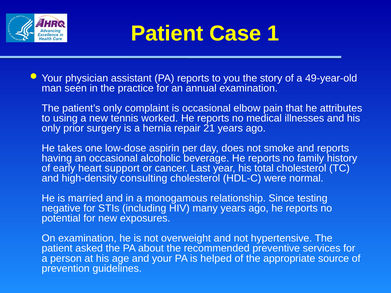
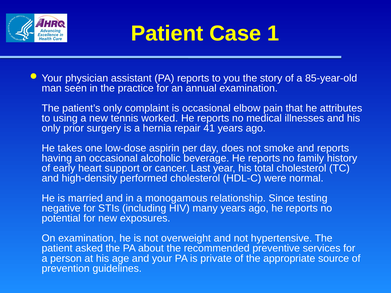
49-year-old: 49-year-old -> 85-year-old (331, 78)
21: 21 -> 41 (209, 128)
consulting: consulting -> performed (144, 178)
helped: helped -> private (216, 259)
